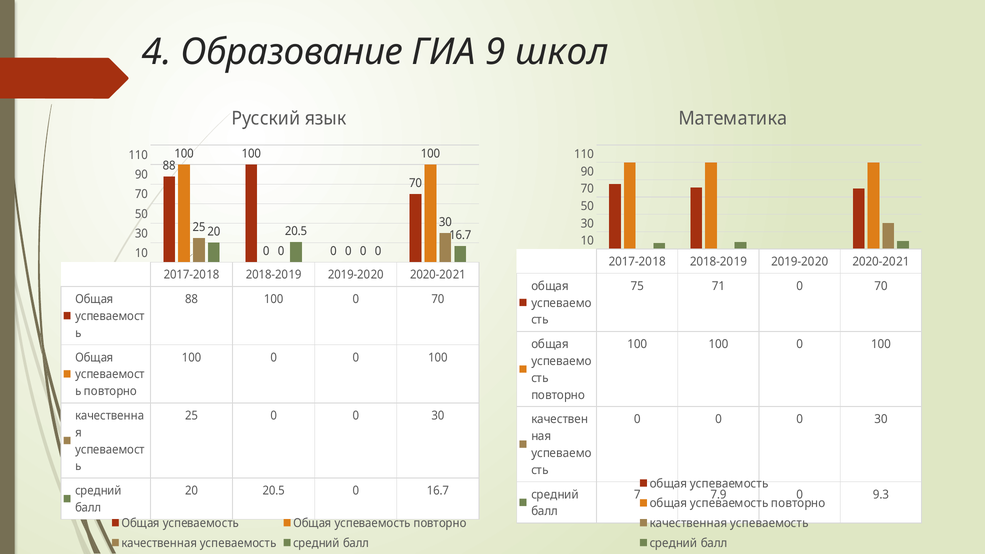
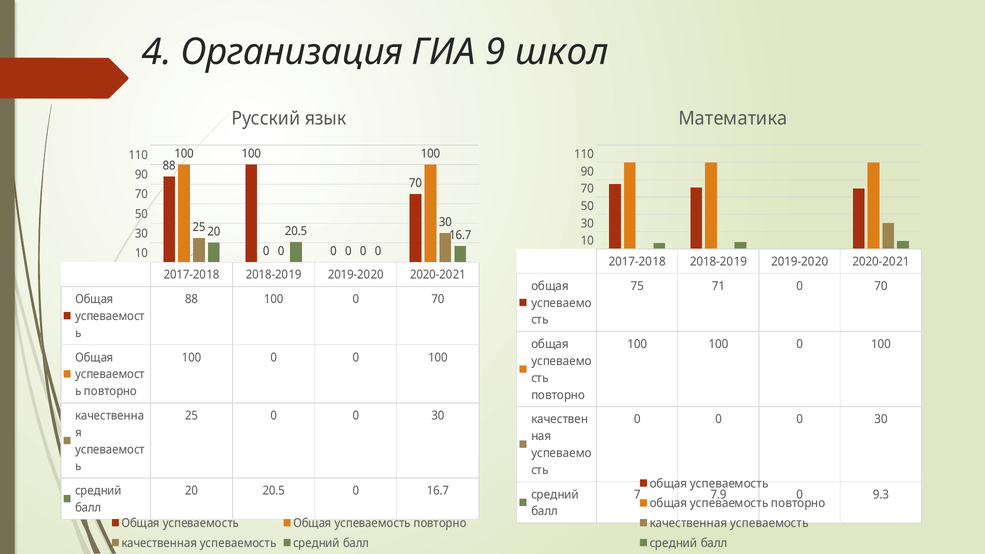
Образование: Образование -> Организация (292, 52)
